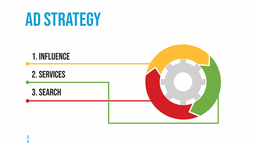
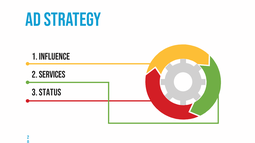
search: search -> status (50, 93)
